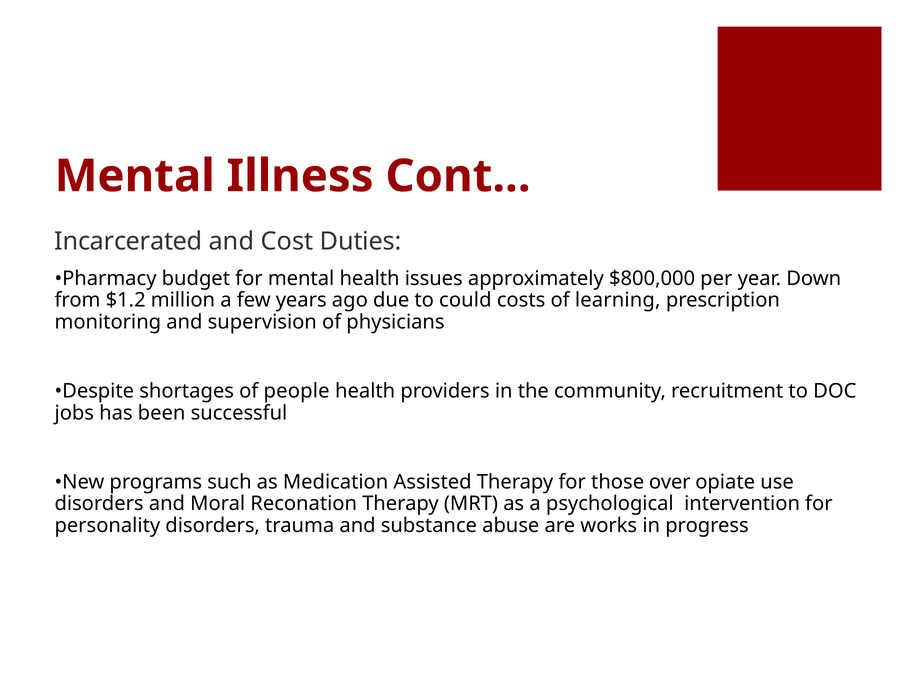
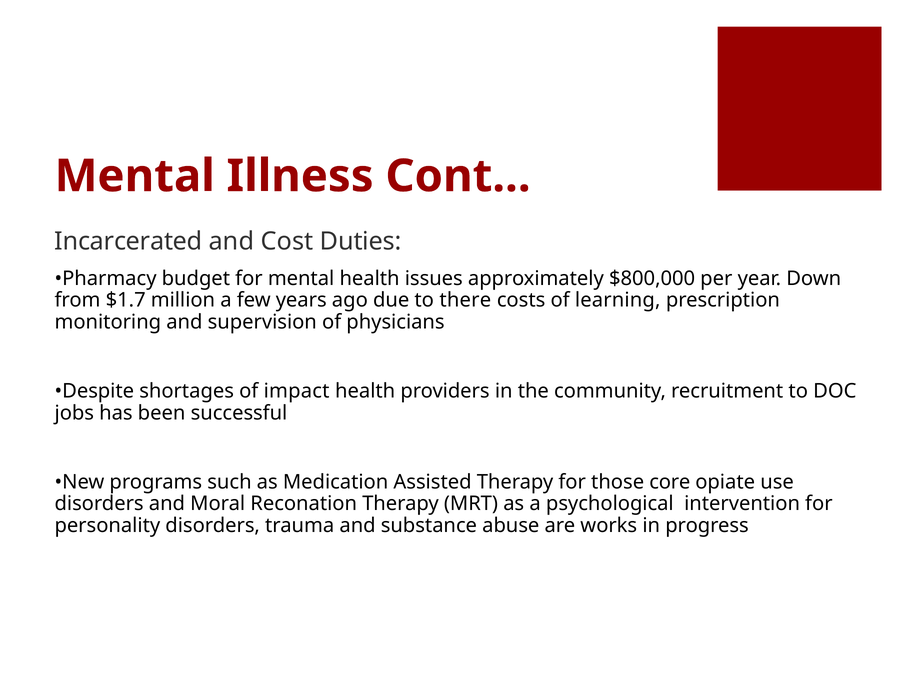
$1.2: $1.2 -> $1.7 (126, 300)
could: could -> there (465, 300)
people: people -> impact (297, 391)
over: over -> core (670, 482)
